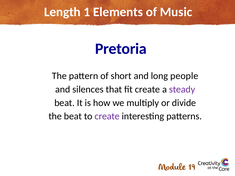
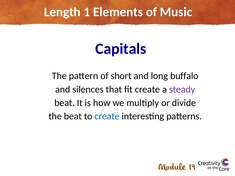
Pretoria: Pretoria -> Capitals (121, 49)
people: people -> buffalo (184, 76)
create colour: purple -> blue (107, 116)
